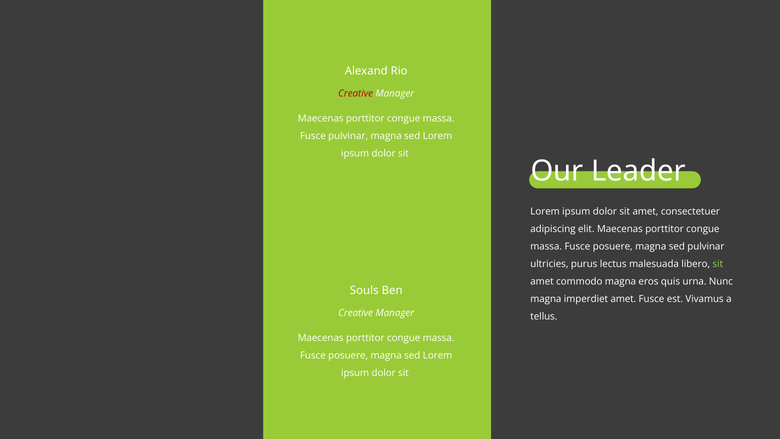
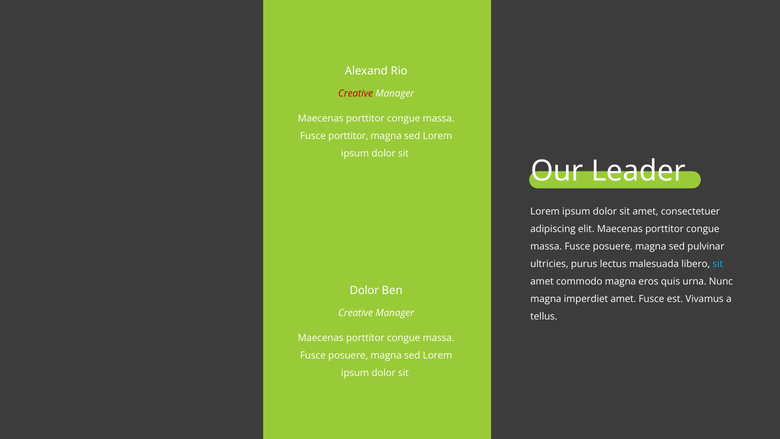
Fusce pulvinar: pulvinar -> porttitor (348, 136)
sit colour: light green -> light blue (718, 264)
Souls: Souls -> Dolor (364, 290)
